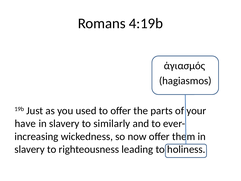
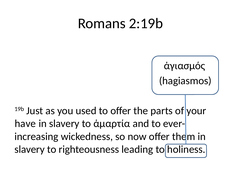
4:19b: 4:19b -> 2:19b (146, 23)
similarly: similarly -> ἁμαρτία (112, 123)
